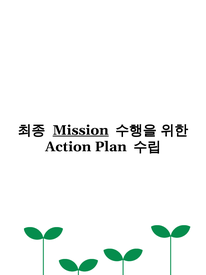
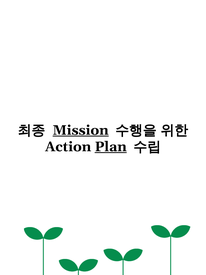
Plan underline: none -> present (111, 147)
